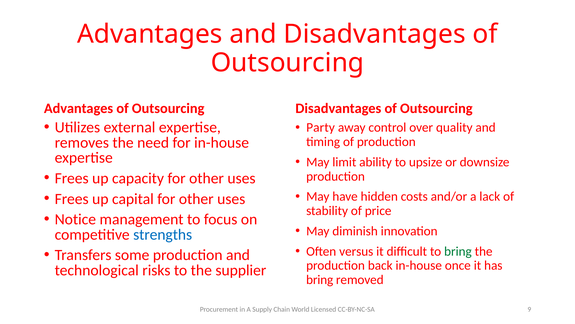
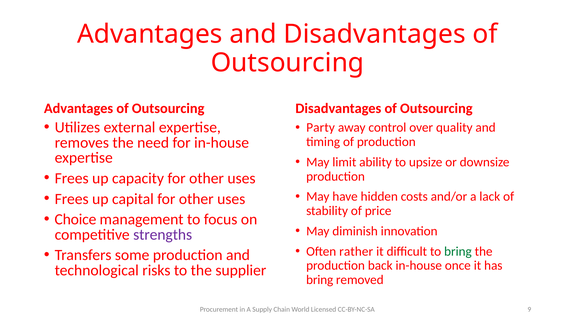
Notice: Notice -> Choice (75, 219)
strengths colour: blue -> purple (163, 234)
versus: versus -> rather (356, 251)
